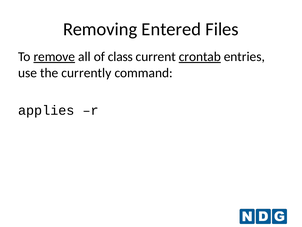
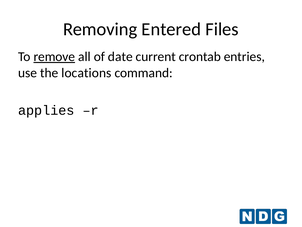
class: class -> date (120, 57)
crontab underline: present -> none (200, 57)
currently: currently -> locations (86, 73)
